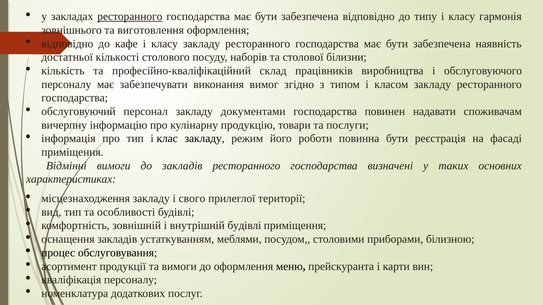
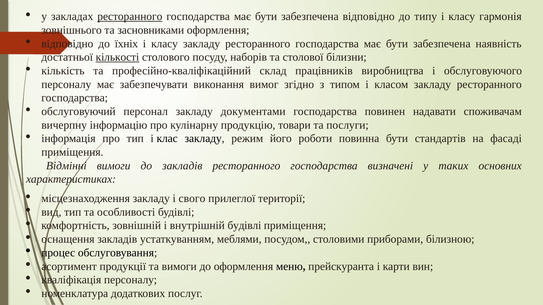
виготовлення: виготовлення -> засновниками (151, 30)
кафе: кафе -> їхніх (126, 44)
кількості underline: none -> present (117, 57)
реєстрація: реєстрація -> стандартів (440, 139)
